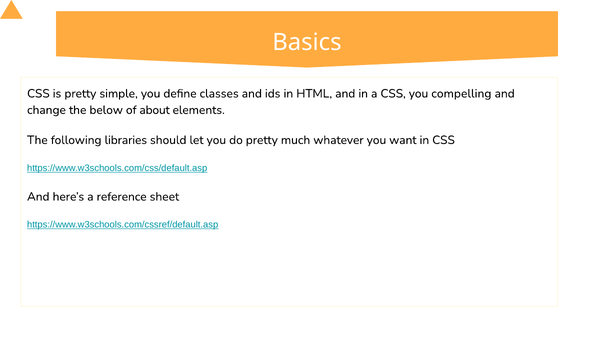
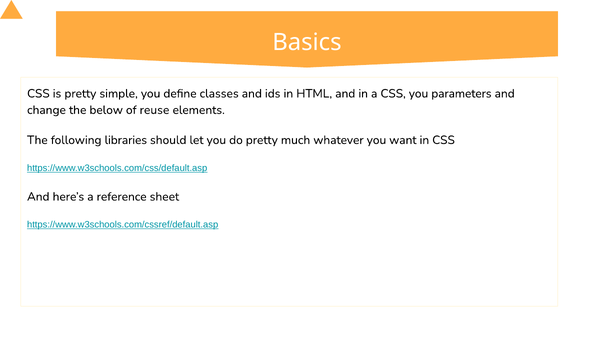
compelling: compelling -> parameters (461, 94)
about: about -> reuse (154, 110)
